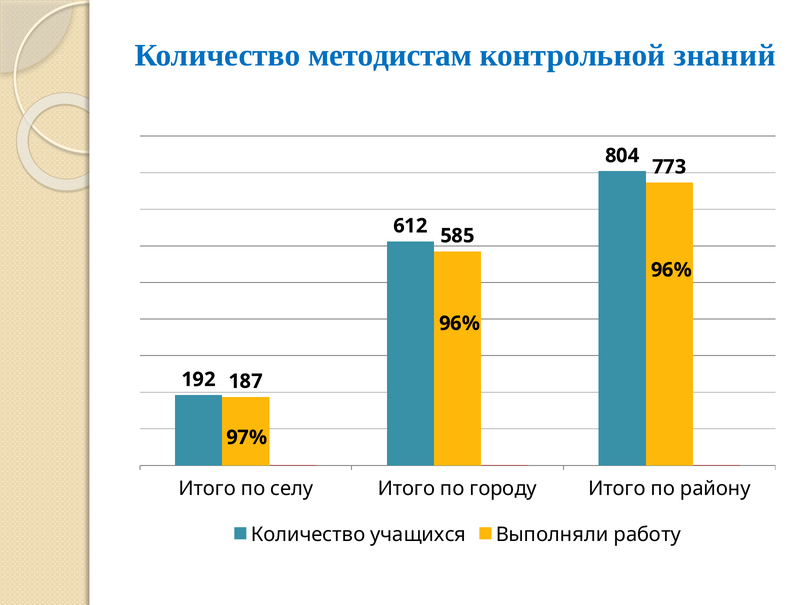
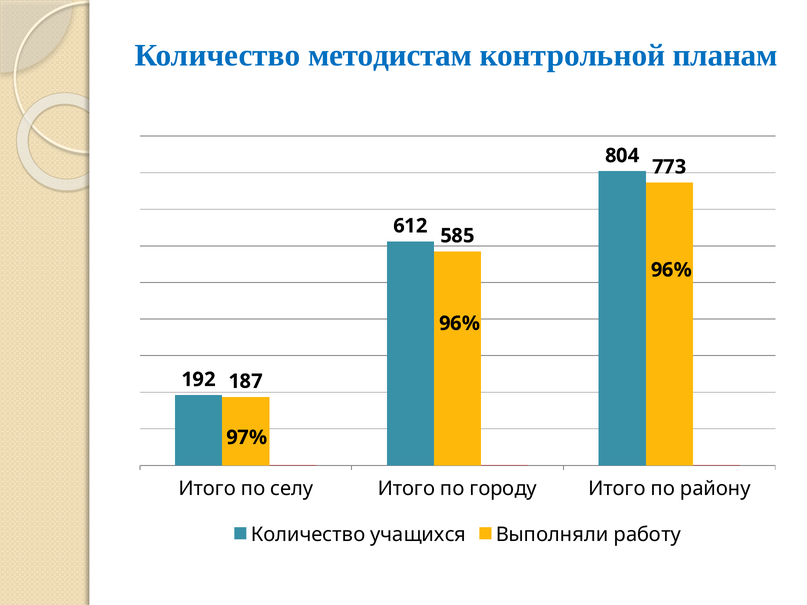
знаний: знаний -> планам (725, 55)
